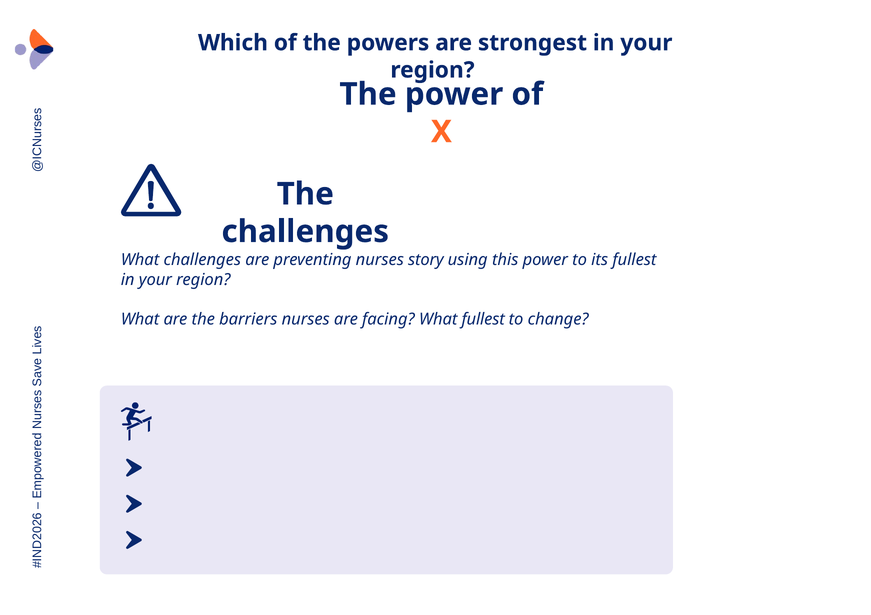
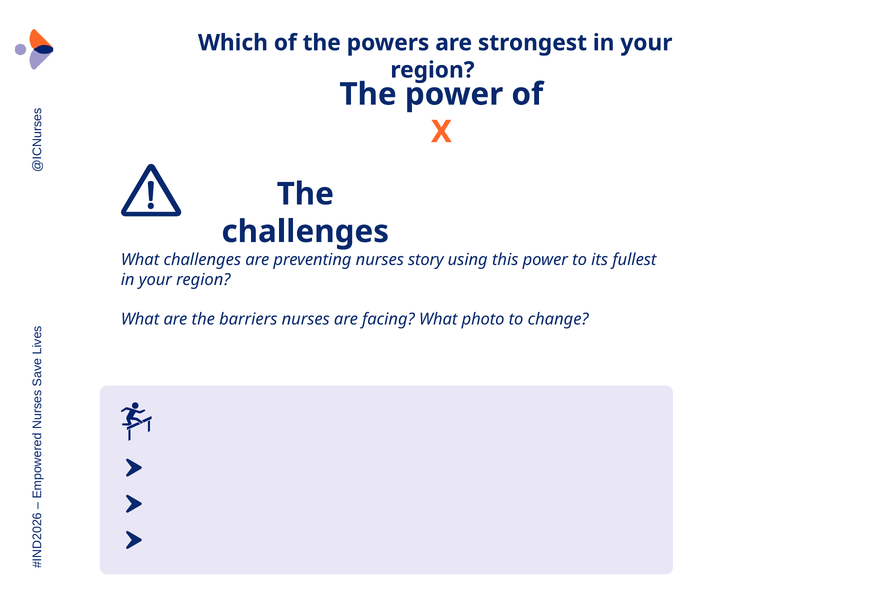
What fullest: fullest -> photo (483, 320)
